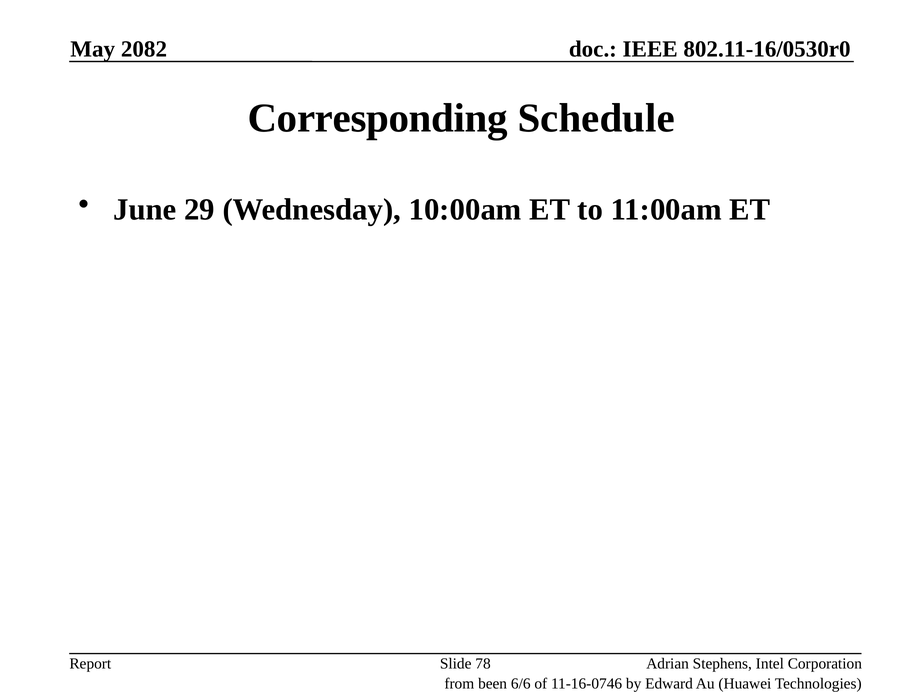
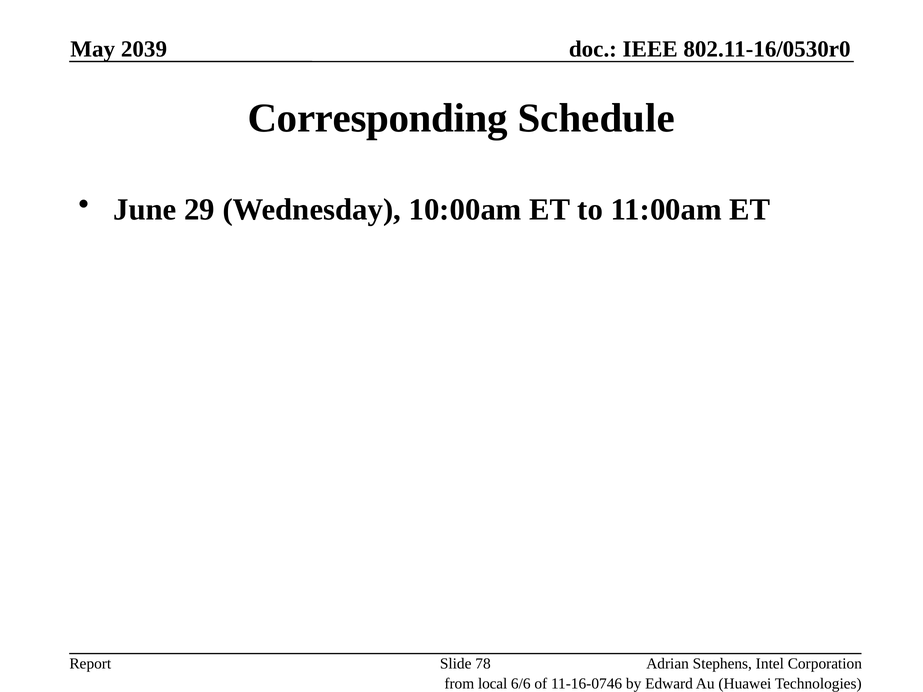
2082: 2082 -> 2039 (144, 49)
been: been -> local (493, 684)
